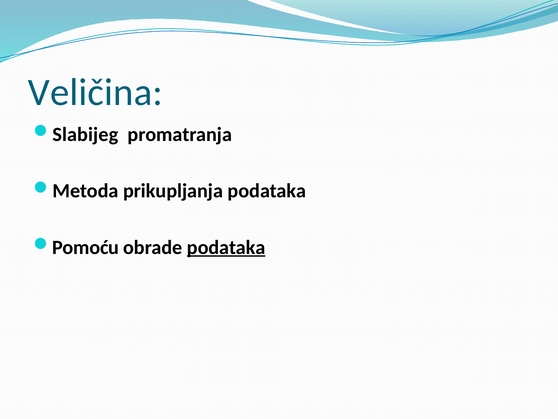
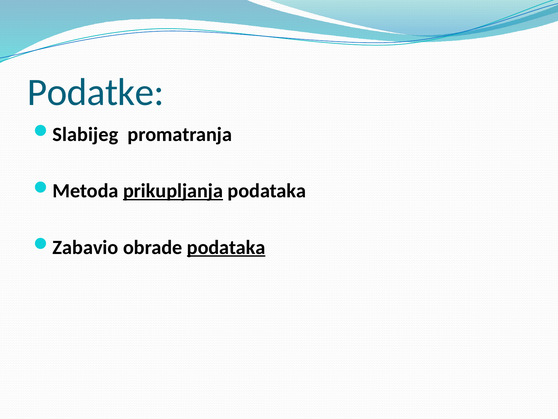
Veličina: Veličina -> Podatke (96, 92)
prikupljanja underline: none -> present (173, 191)
Pomoću: Pomoću -> Zabavio (85, 247)
